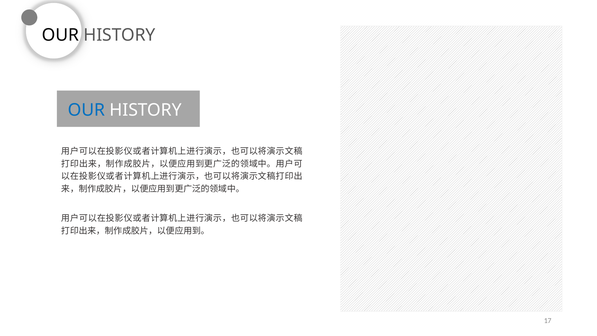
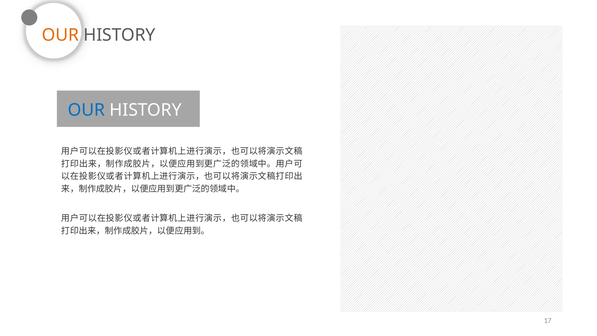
OUR colour: black -> orange (60, 35)
